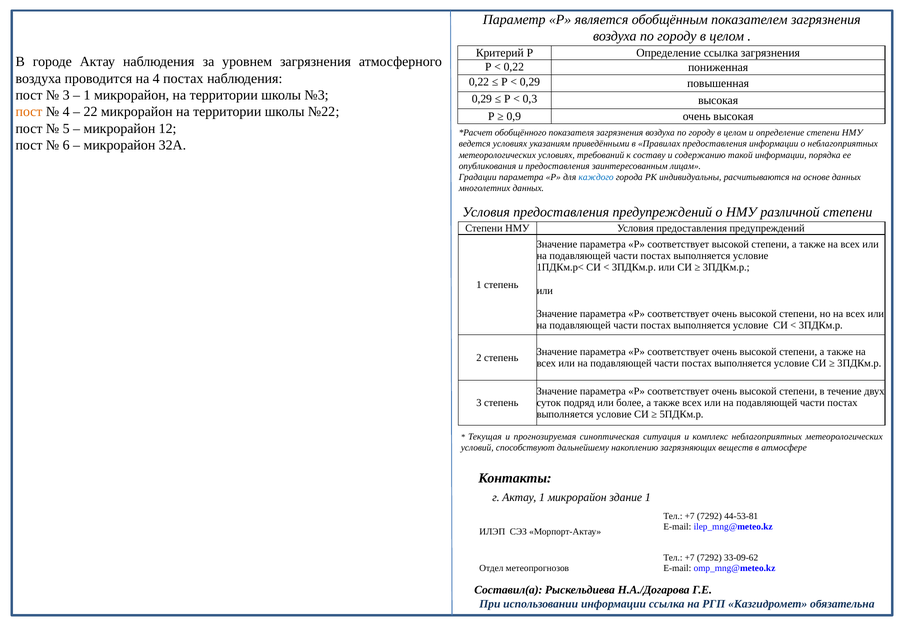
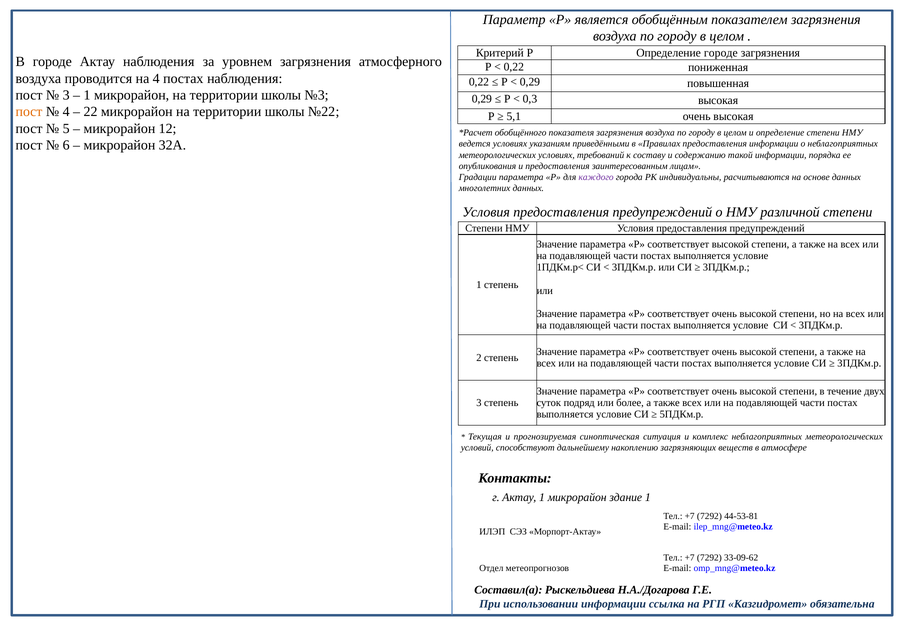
Определение ссылка: ссылка -> городе (721, 53)
0,9: 0,9 -> 5,1 (514, 116)
каждого colour: blue -> purple (596, 177)
